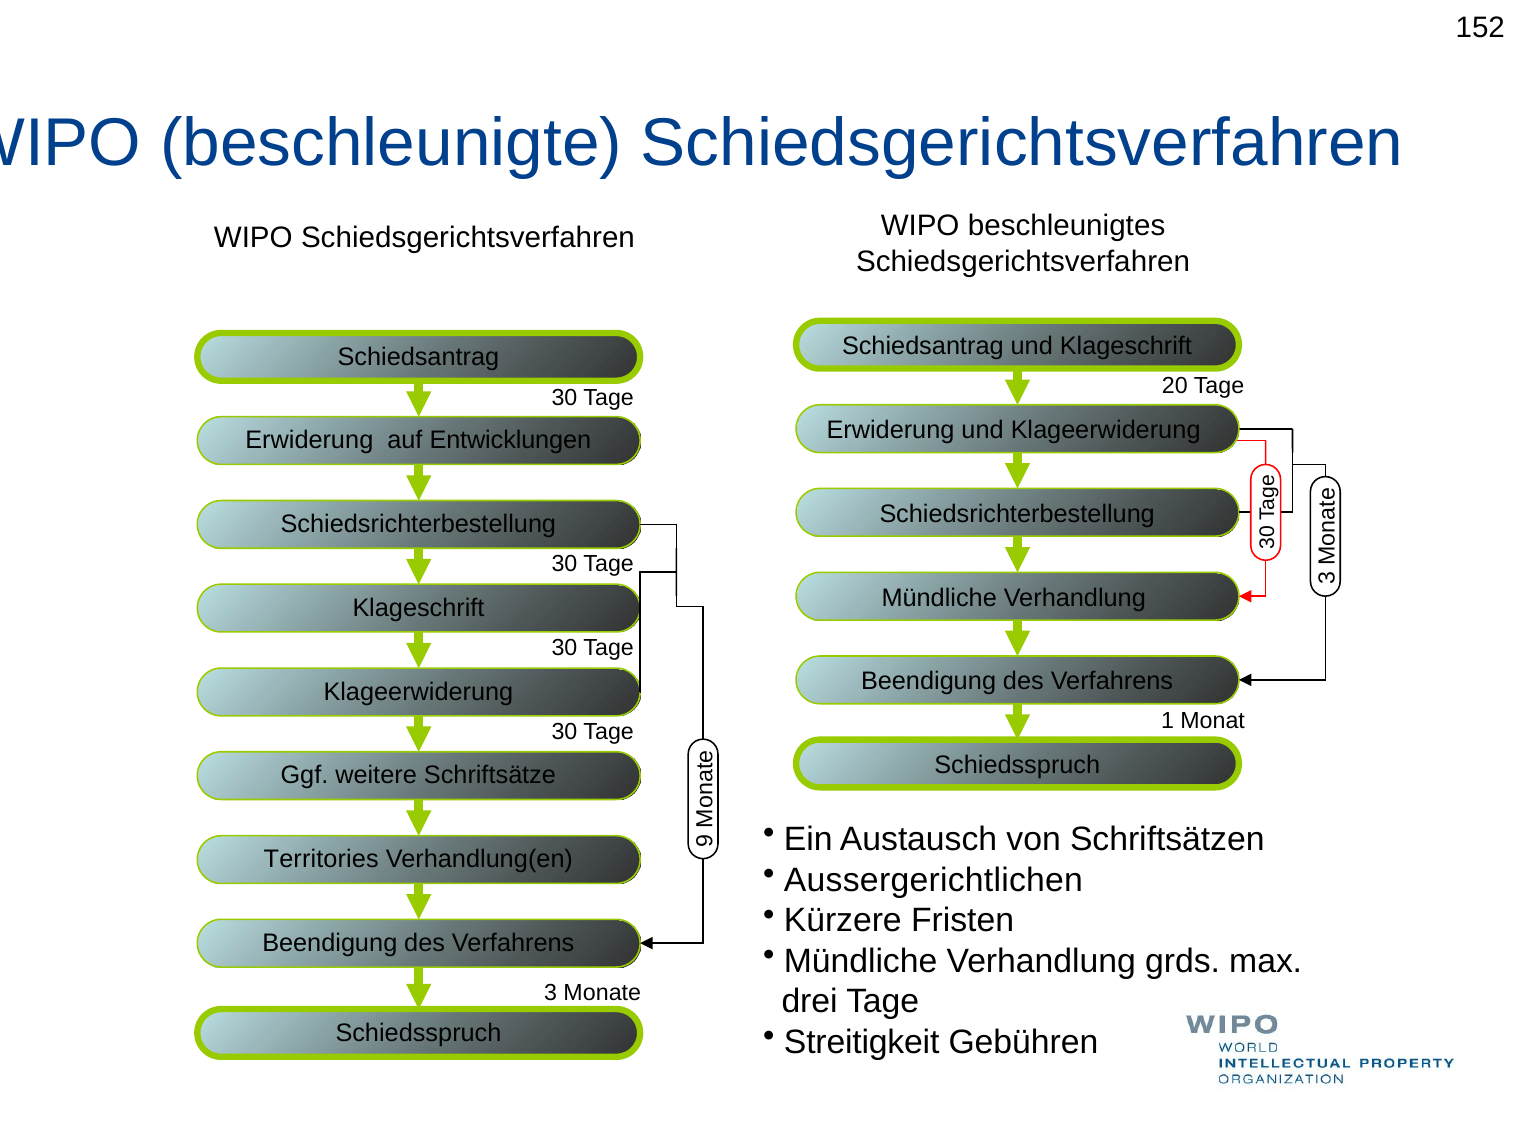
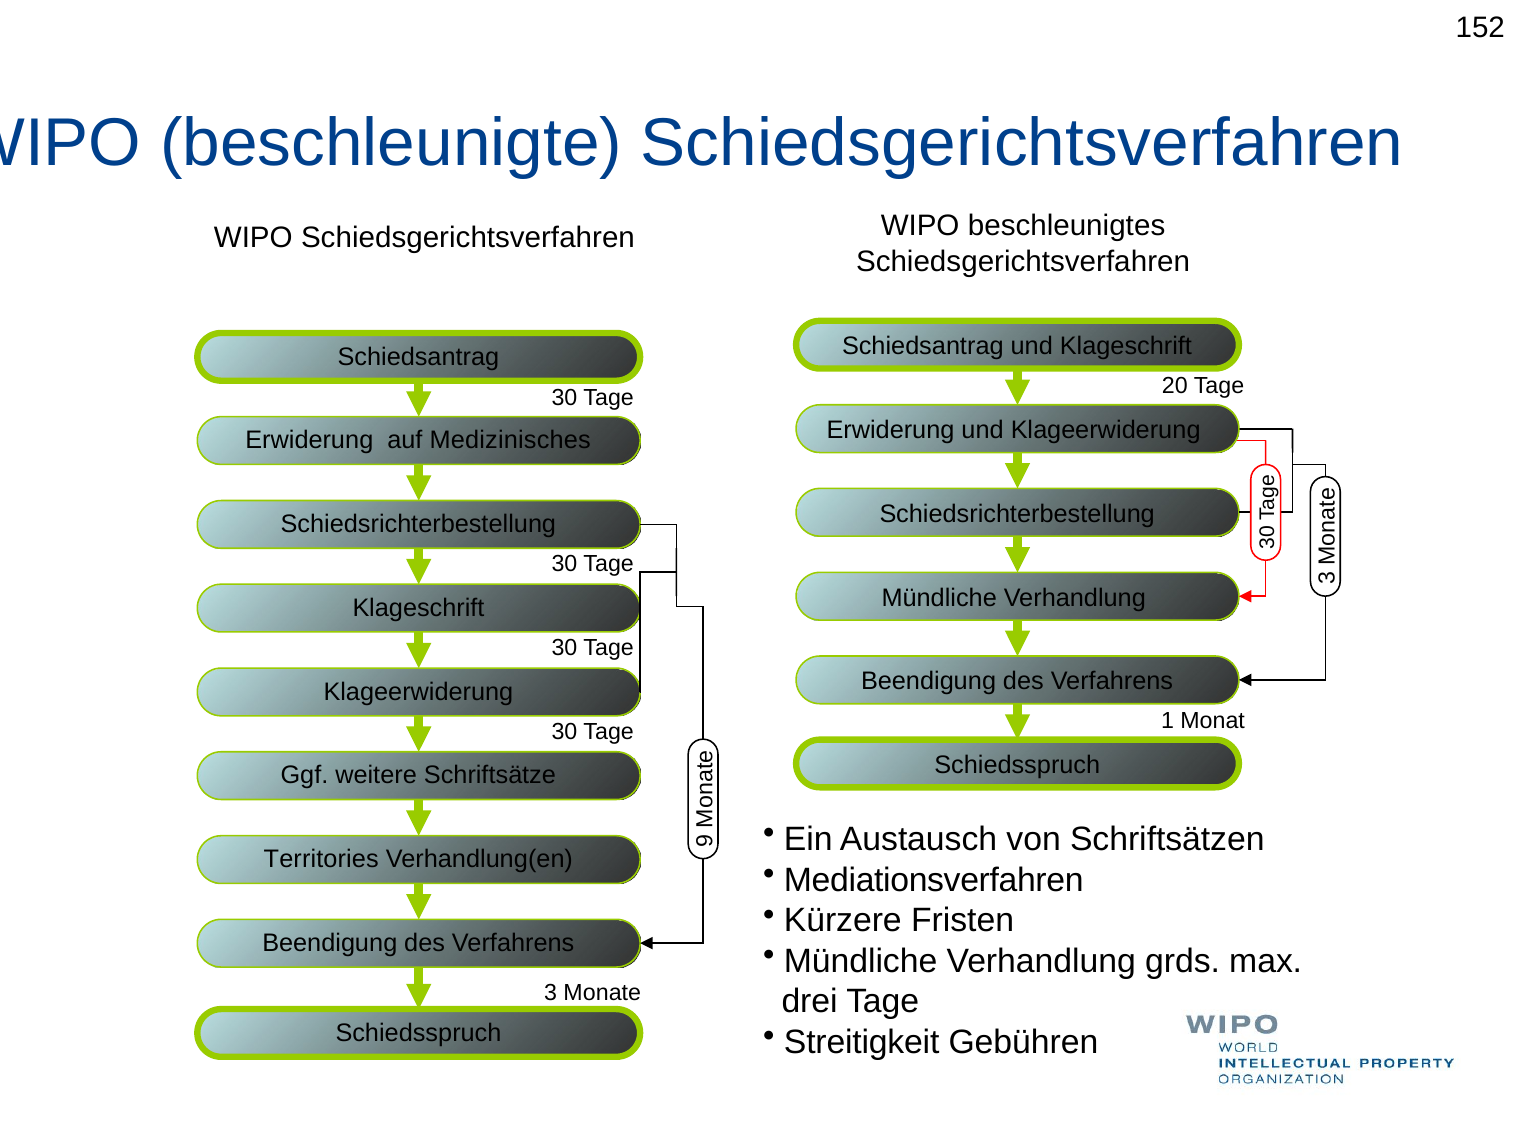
Entwicklungen: Entwicklungen -> Medizinisches (510, 441)
Aussergerichtlichen: Aussergerichtlichen -> Mediationsverfahren (934, 880)
